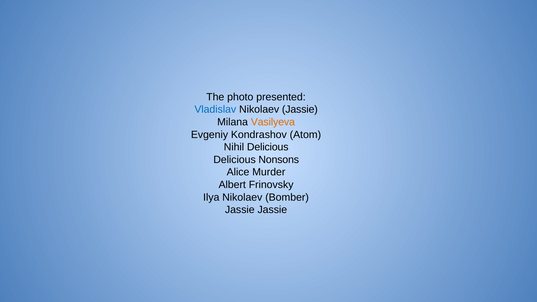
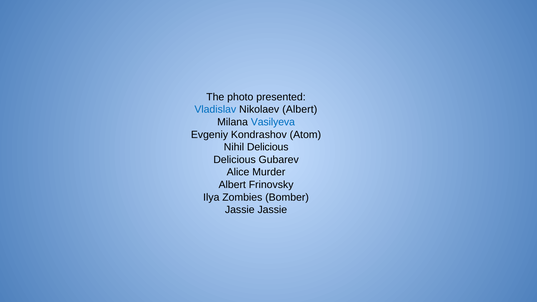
Nikolaev Jassie: Jassie -> Albert (300, 110)
Vasilyeva colour: orange -> blue (273, 122)
Nonsons: Nonsons -> Gubarev (279, 160)
Ilya Nikolaev: Nikolaev -> Zombies (242, 197)
